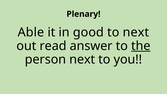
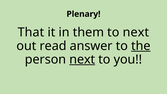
Able: Able -> That (31, 32)
good: good -> them (88, 32)
next underline: none -> present (82, 59)
